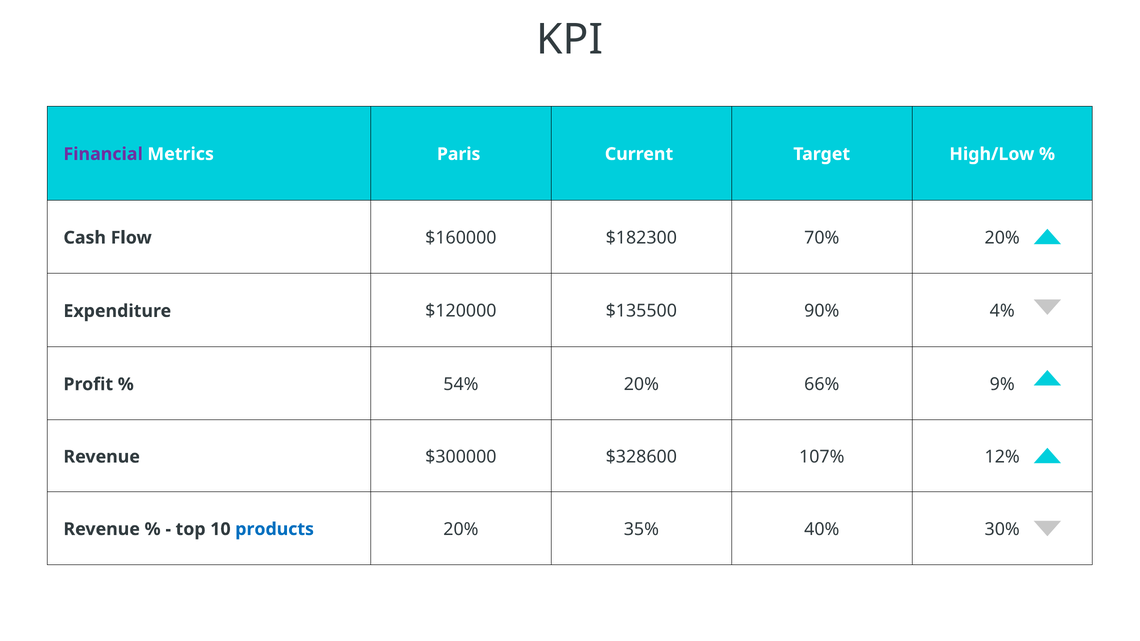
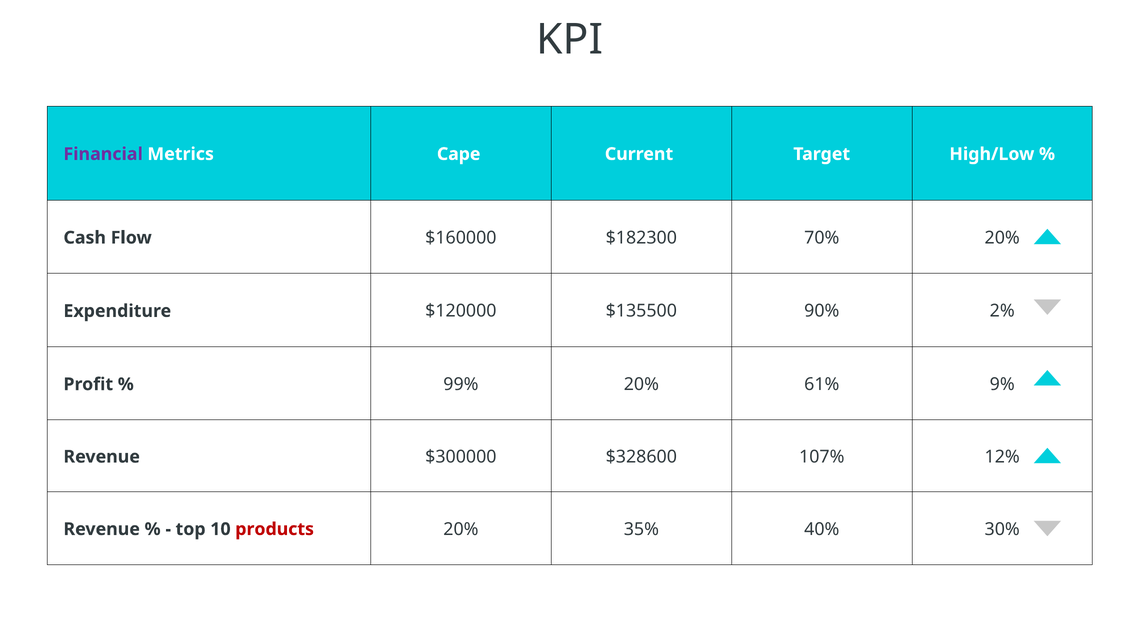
Paris: Paris -> Cape (459, 154)
4%: 4% -> 2% (1002, 311)
54%: 54% -> 99% (461, 384)
66%: 66% -> 61% (822, 384)
products colour: blue -> red (275, 529)
